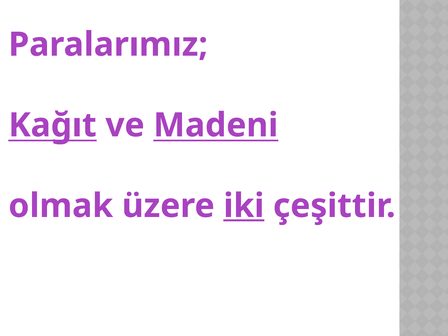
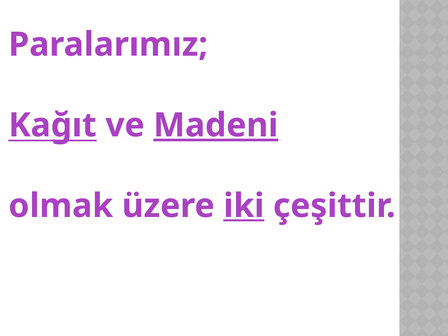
Madeni underline: none -> present (216, 125)
